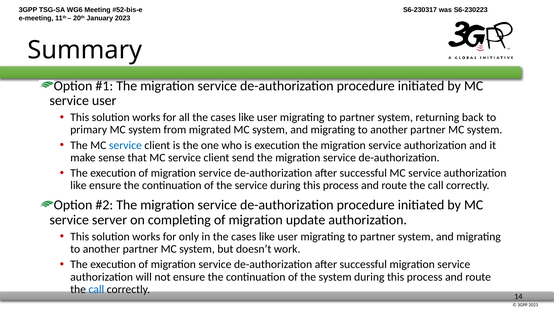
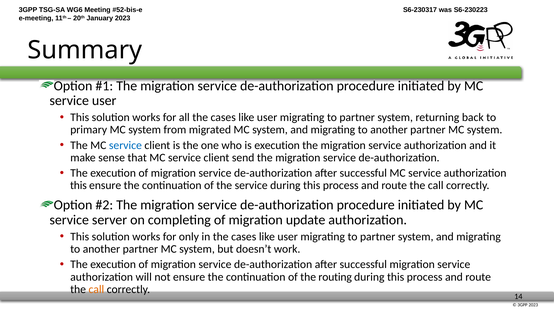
like: like -> this (78, 185)
the system: system -> routing (335, 277)
call colour: blue -> orange (96, 289)
